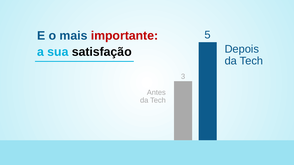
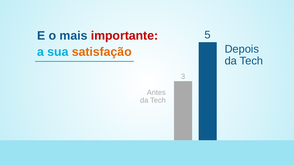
satisfação colour: black -> orange (102, 52)
